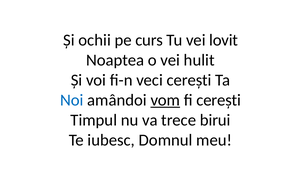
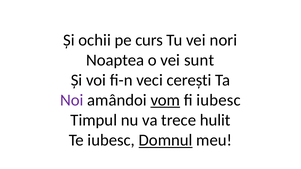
lovit: lovit -> nori (223, 40)
hulit: hulit -> sunt (199, 60)
Noi colour: blue -> purple (72, 100)
fi cerești: cerești -> iubesc (218, 100)
birui: birui -> hulit (215, 120)
Domnul underline: none -> present (166, 141)
